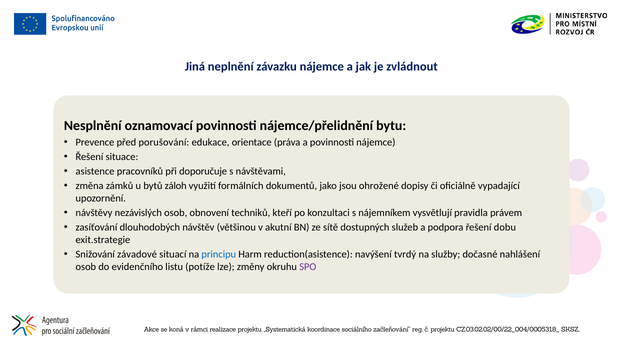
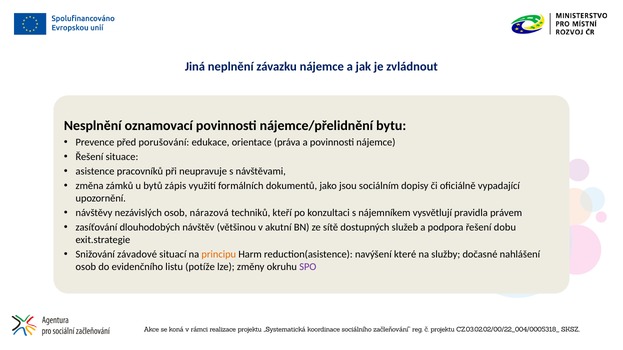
doporučuje: doporučuje -> neupravuje (203, 172)
záloh: záloh -> zápis (176, 186)
ohrožené: ohrožené -> sociálním (379, 186)
obnovení: obnovení -> nárazová (209, 213)
principu colour: blue -> orange (219, 255)
tvrdý: tvrdý -> které (405, 255)
